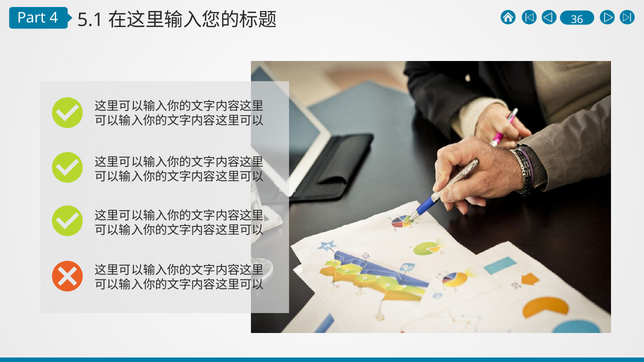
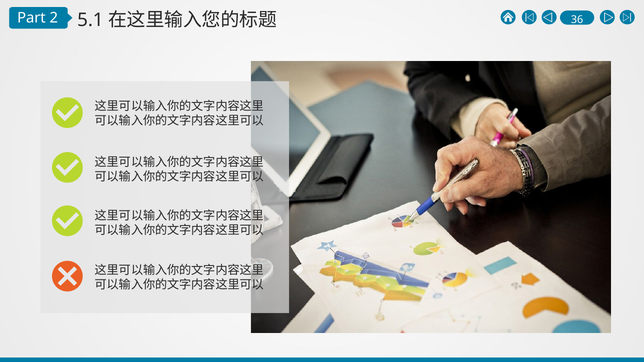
4: 4 -> 2 (54, 18)
